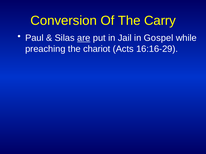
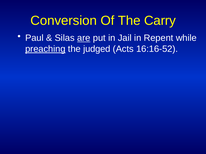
Gospel: Gospel -> Repent (159, 38)
preaching underline: none -> present (45, 49)
chariot: chariot -> judged (97, 49)
16:16-29: 16:16-29 -> 16:16-52 (157, 49)
